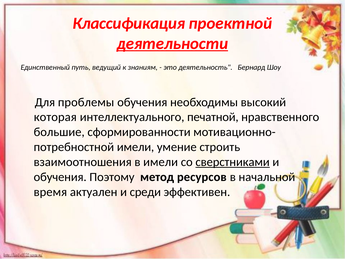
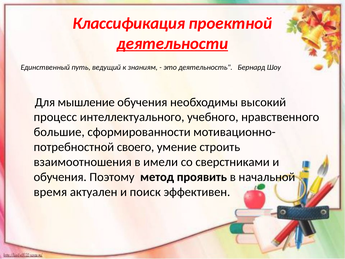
проблемы: проблемы -> мышление (86, 102)
которая: которая -> процесс (55, 117)
печатной: печатной -> учебного (213, 117)
имели: имели -> своего (136, 147)
сверстниками underline: present -> none (233, 162)
ресурсов: ресурсов -> проявить (202, 177)
среди: среди -> поиск (145, 192)
